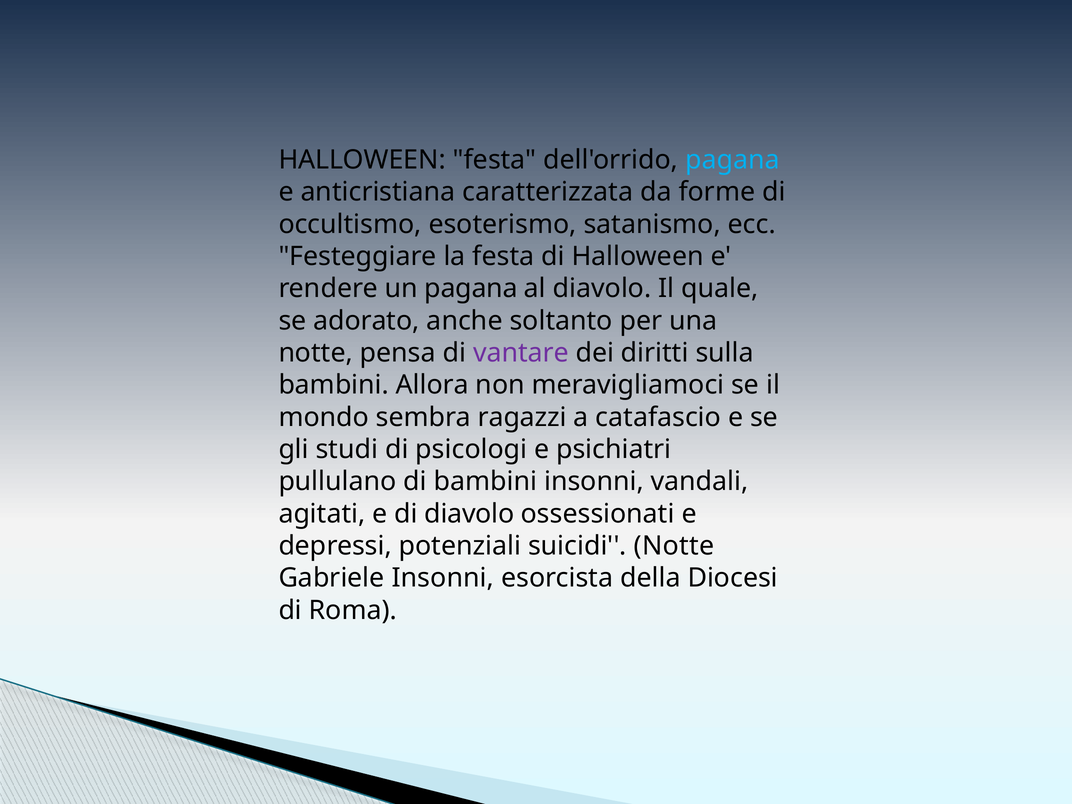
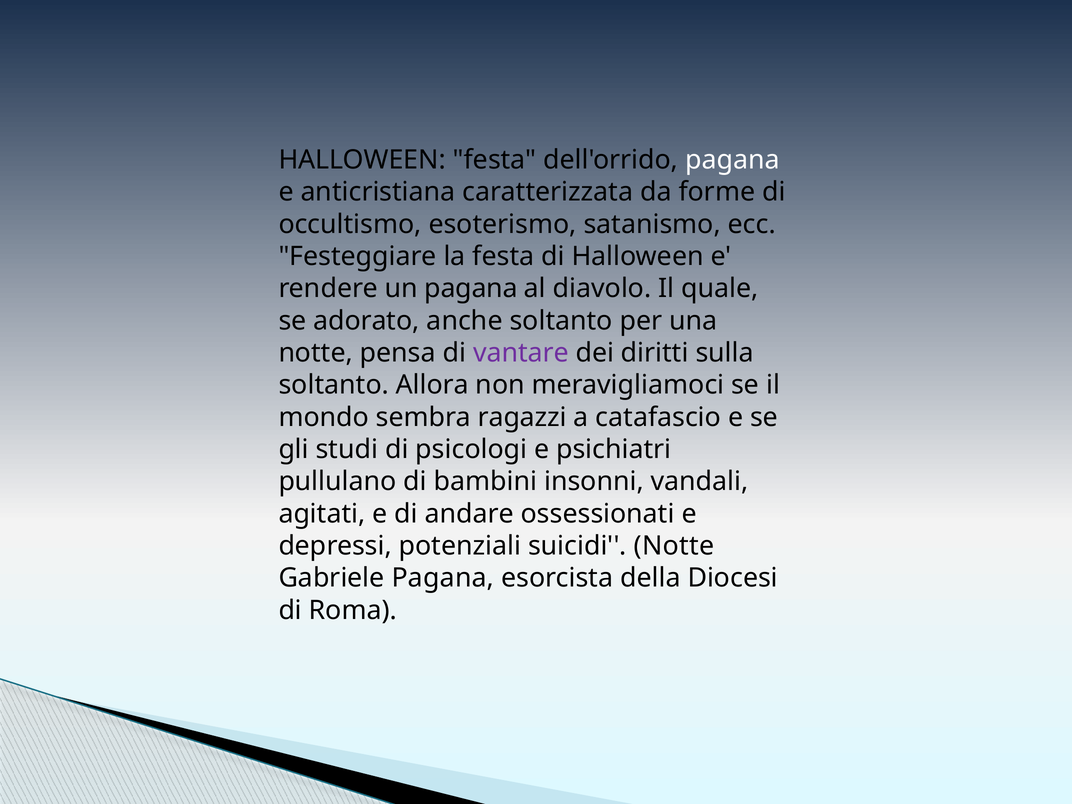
pagana colour: light blue -> white (732, 160)
bambini: bambini -> soltanto (334, 385)
di diavolo: diavolo -> andare (469, 514)
Gabriele Insonni: Insonni -> Pagana (443, 578)
